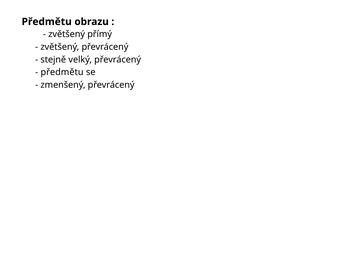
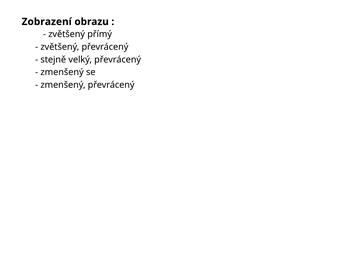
Předmětu: Předmětu -> Zobrazení (47, 22)
předmětu: předmětu -> zmenšený (62, 72)
